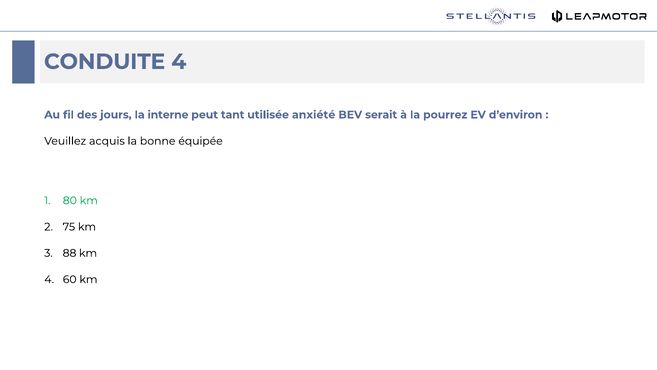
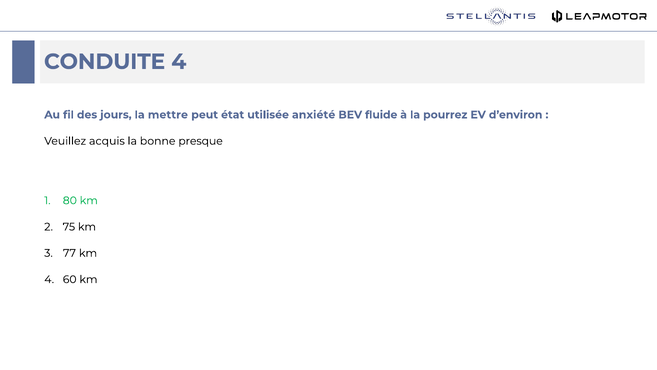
interne: interne -> mettre (168, 115)
tant: tant -> état (233, 115)
serait: serait -> fluide (381, 115)
équipée: équipée -> presque (201, 141)
88: 88 -> 77 (69, 253)
